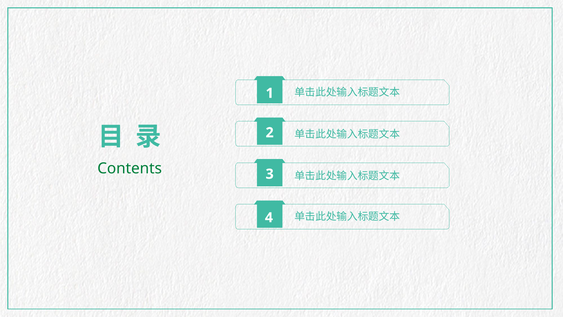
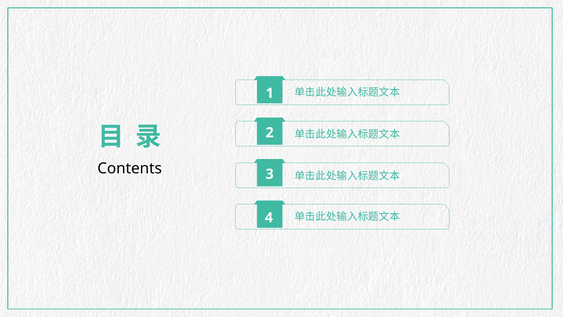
Contents colour: green -> black (130, 168)
